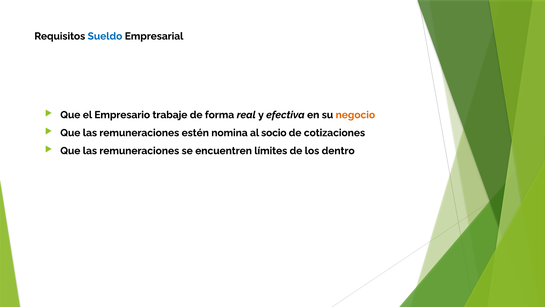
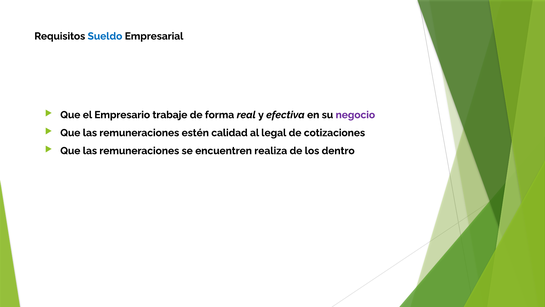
negocio colour: orange -> purple (355, 115)
nomina: nomina -> calidad (229, 133)
socio: socio -> legal (274, 133)
límites: límites -> realiza (271, 151)
